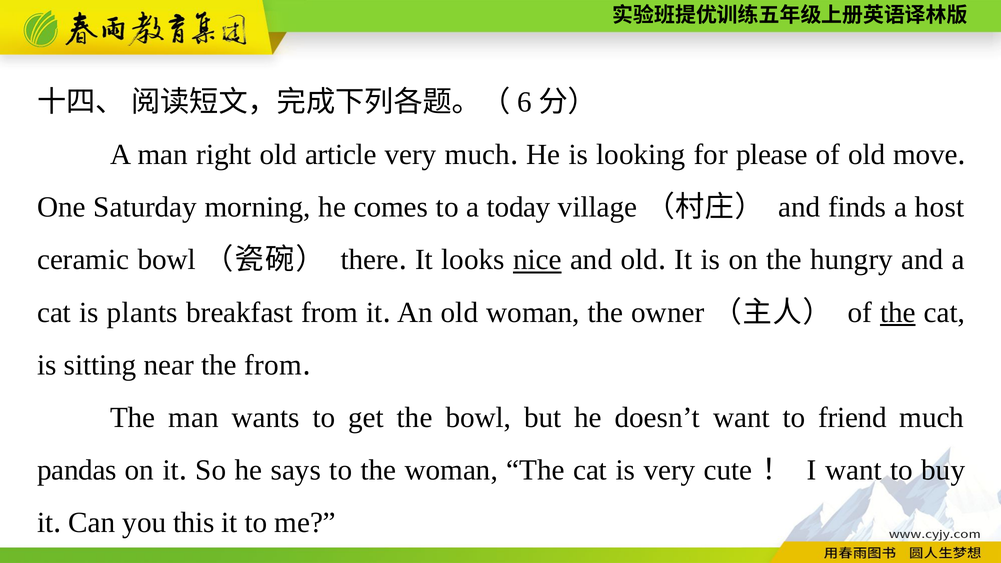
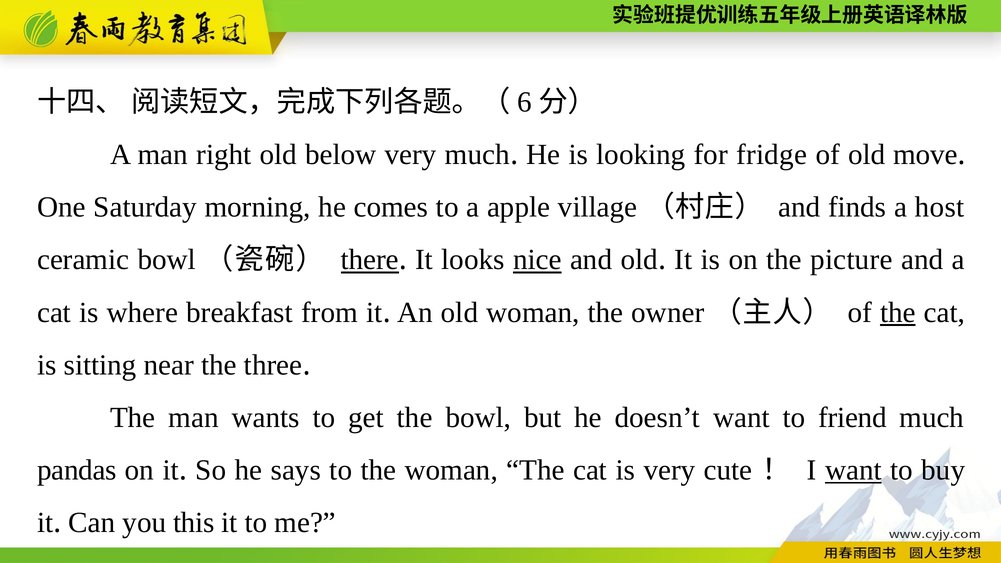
article: article -> below (341, 155)
please: please -> fridge (772, 155)
today: today -> apple (519, 207)
there underline: none -> present (370, 260)
hungry: hungry -> picture (851, 260)
plants: plants -> where (142, 312)
the from: from -> three (273, 365)
want underline: none -> present (853, 470)
